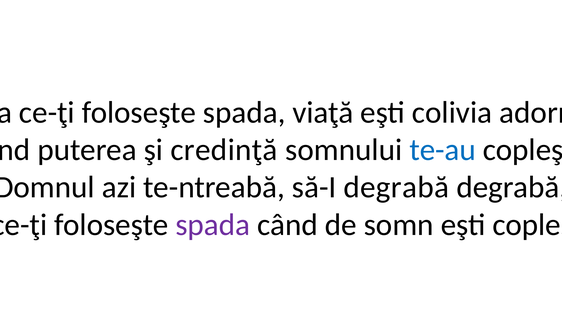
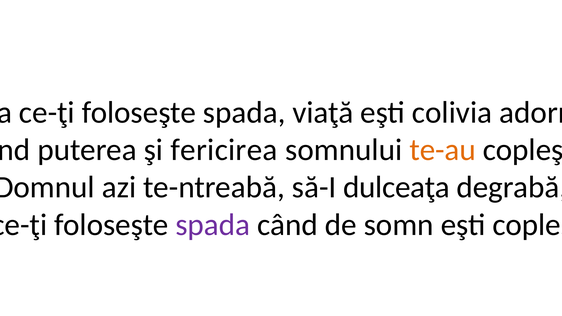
credinţă: credinţă -> fericirea (224, 150)
te-au colour: blue -> orange (443, 150)
să-I degrabă: degrabă -> dulceaţa (397, 187)
